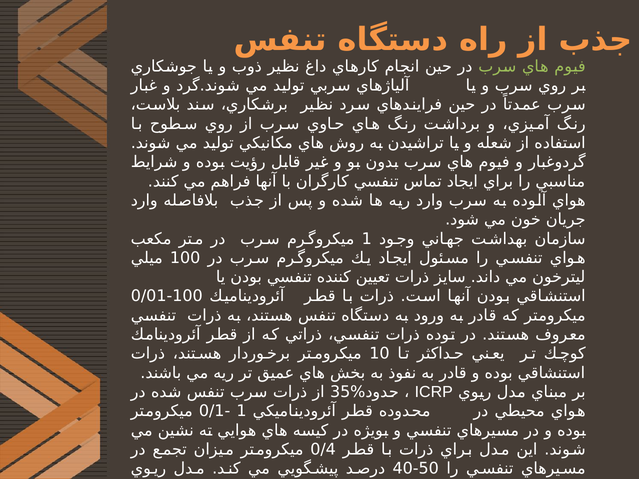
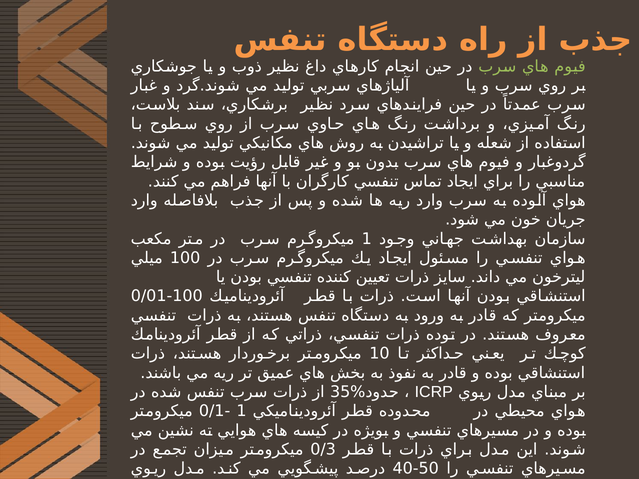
0/4: 0/4 -> 0/3 (323, 450)
